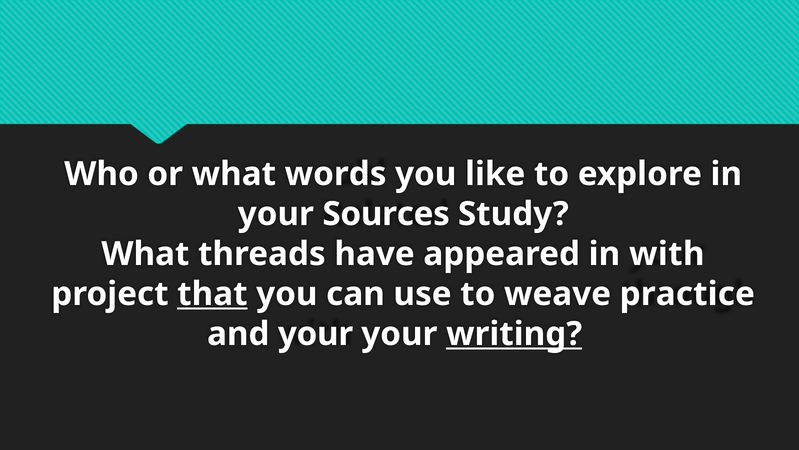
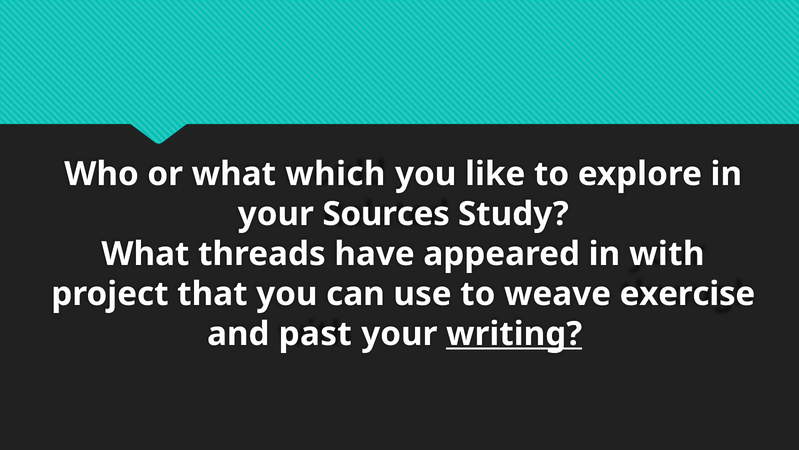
words: words -> which (335, 174)
that underline: present -> none (212, 294)
practice: practice -> exercise (687, 294)
and your: your -> past (315, 334)
